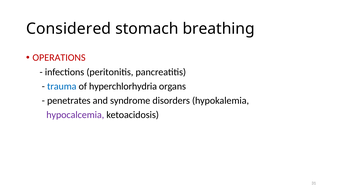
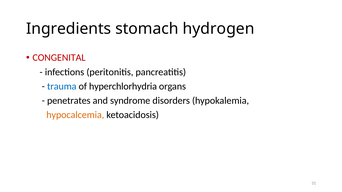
Considered: Considered -> Ingredients (69, 29)
breathing: breathing -> hydrogen (219, 29)
OPERATIONS: OPERATIONS -> CONGENITAL (59, 58)
hypocalcemia colour: purple -> orange (75, 115)
